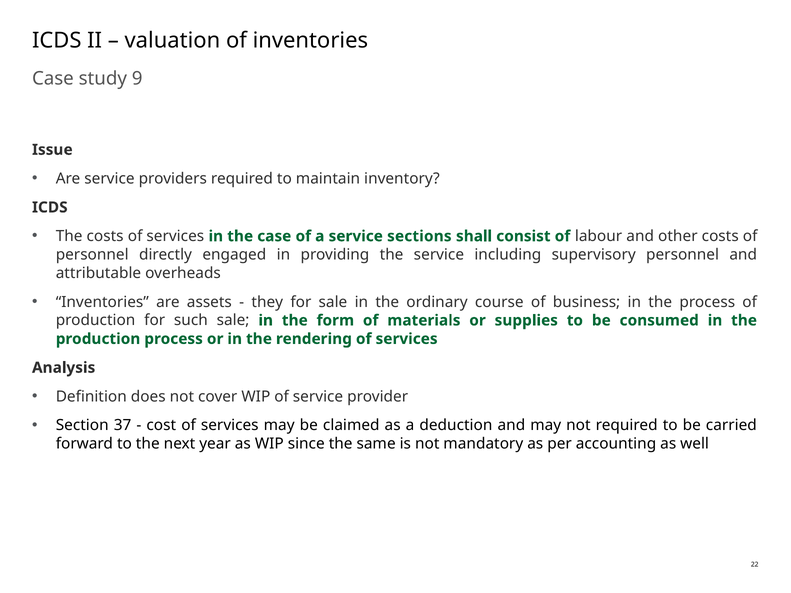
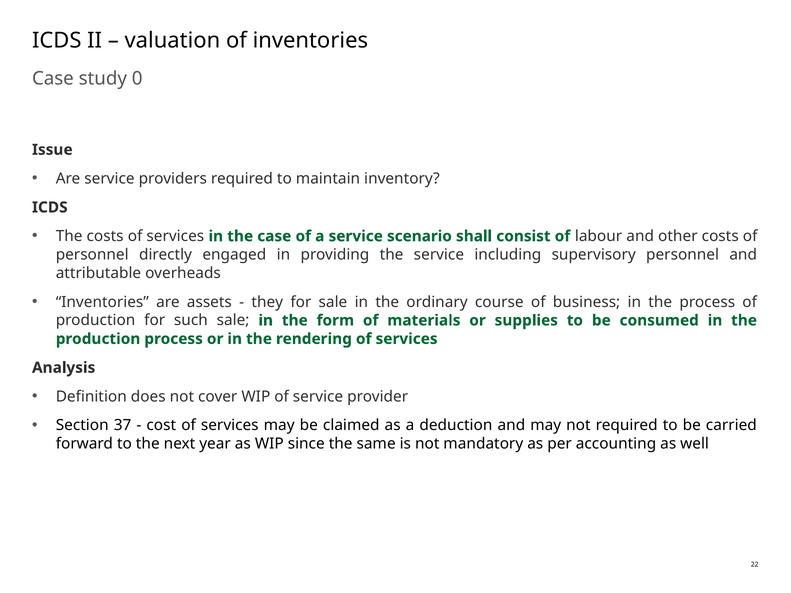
9: 9 -> 0 (137, 79)
sections: sections -> scenario (419, 236)
